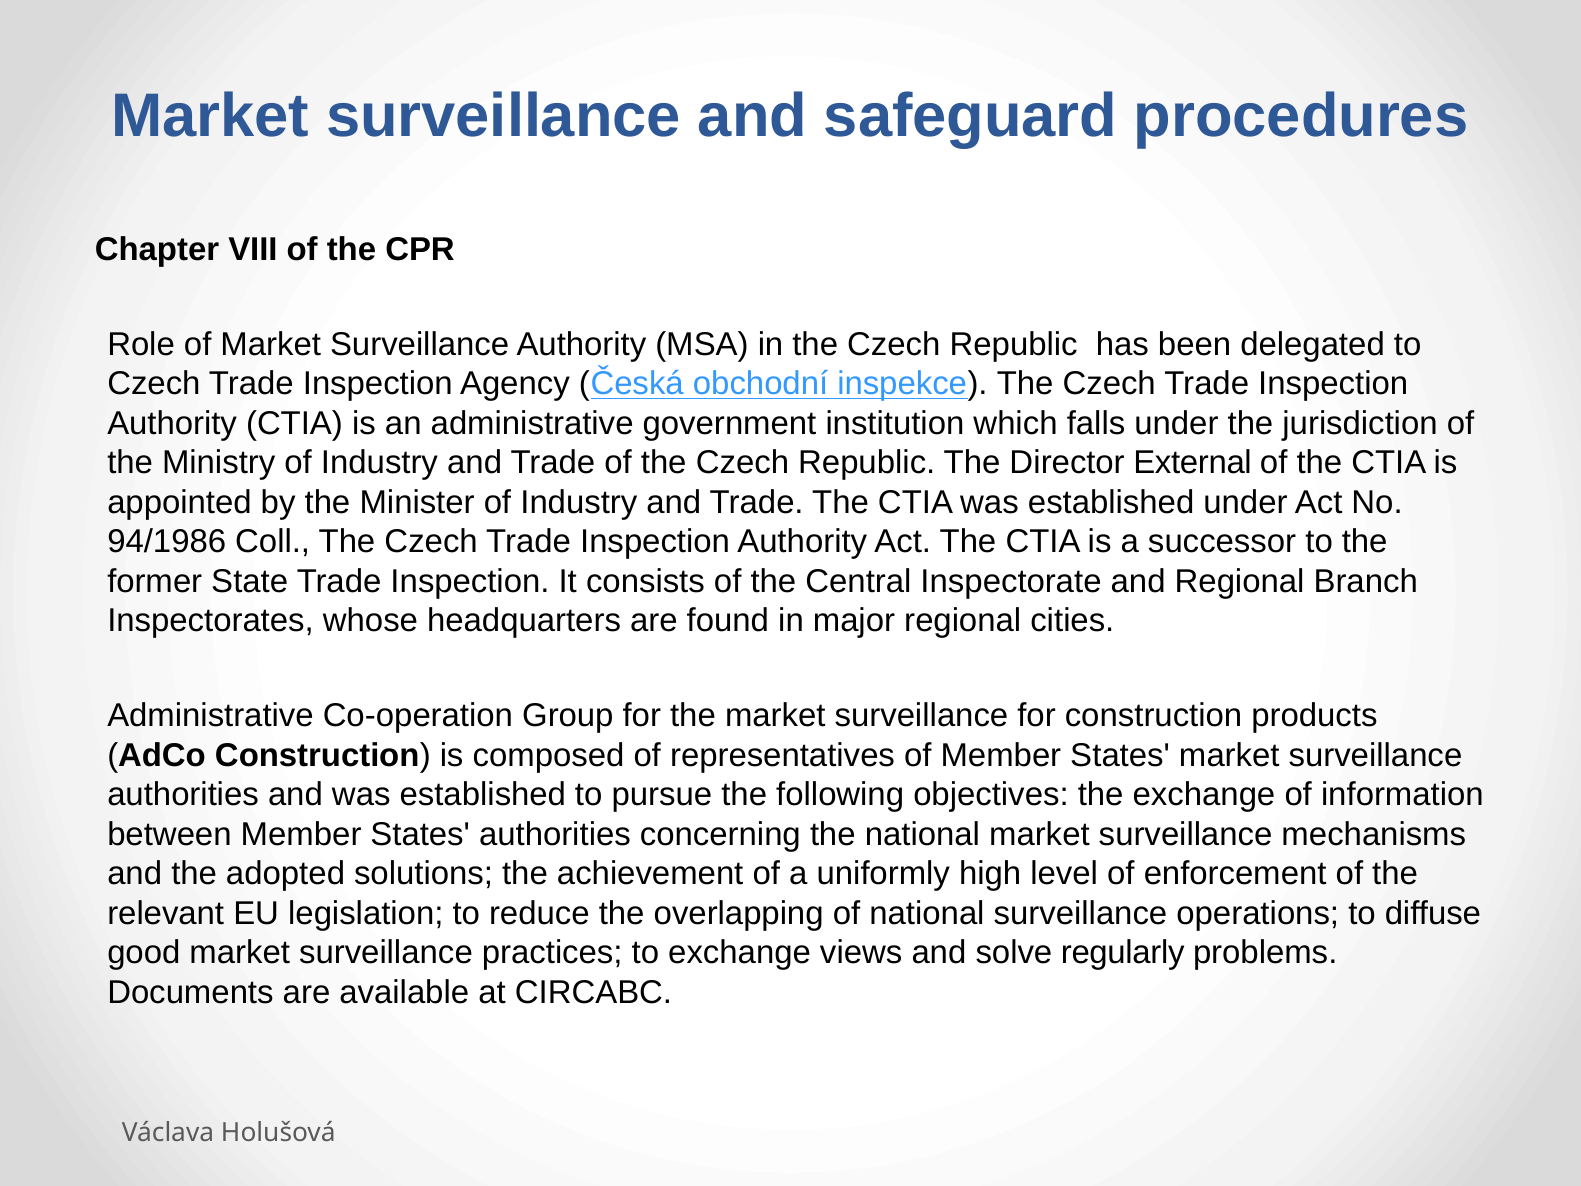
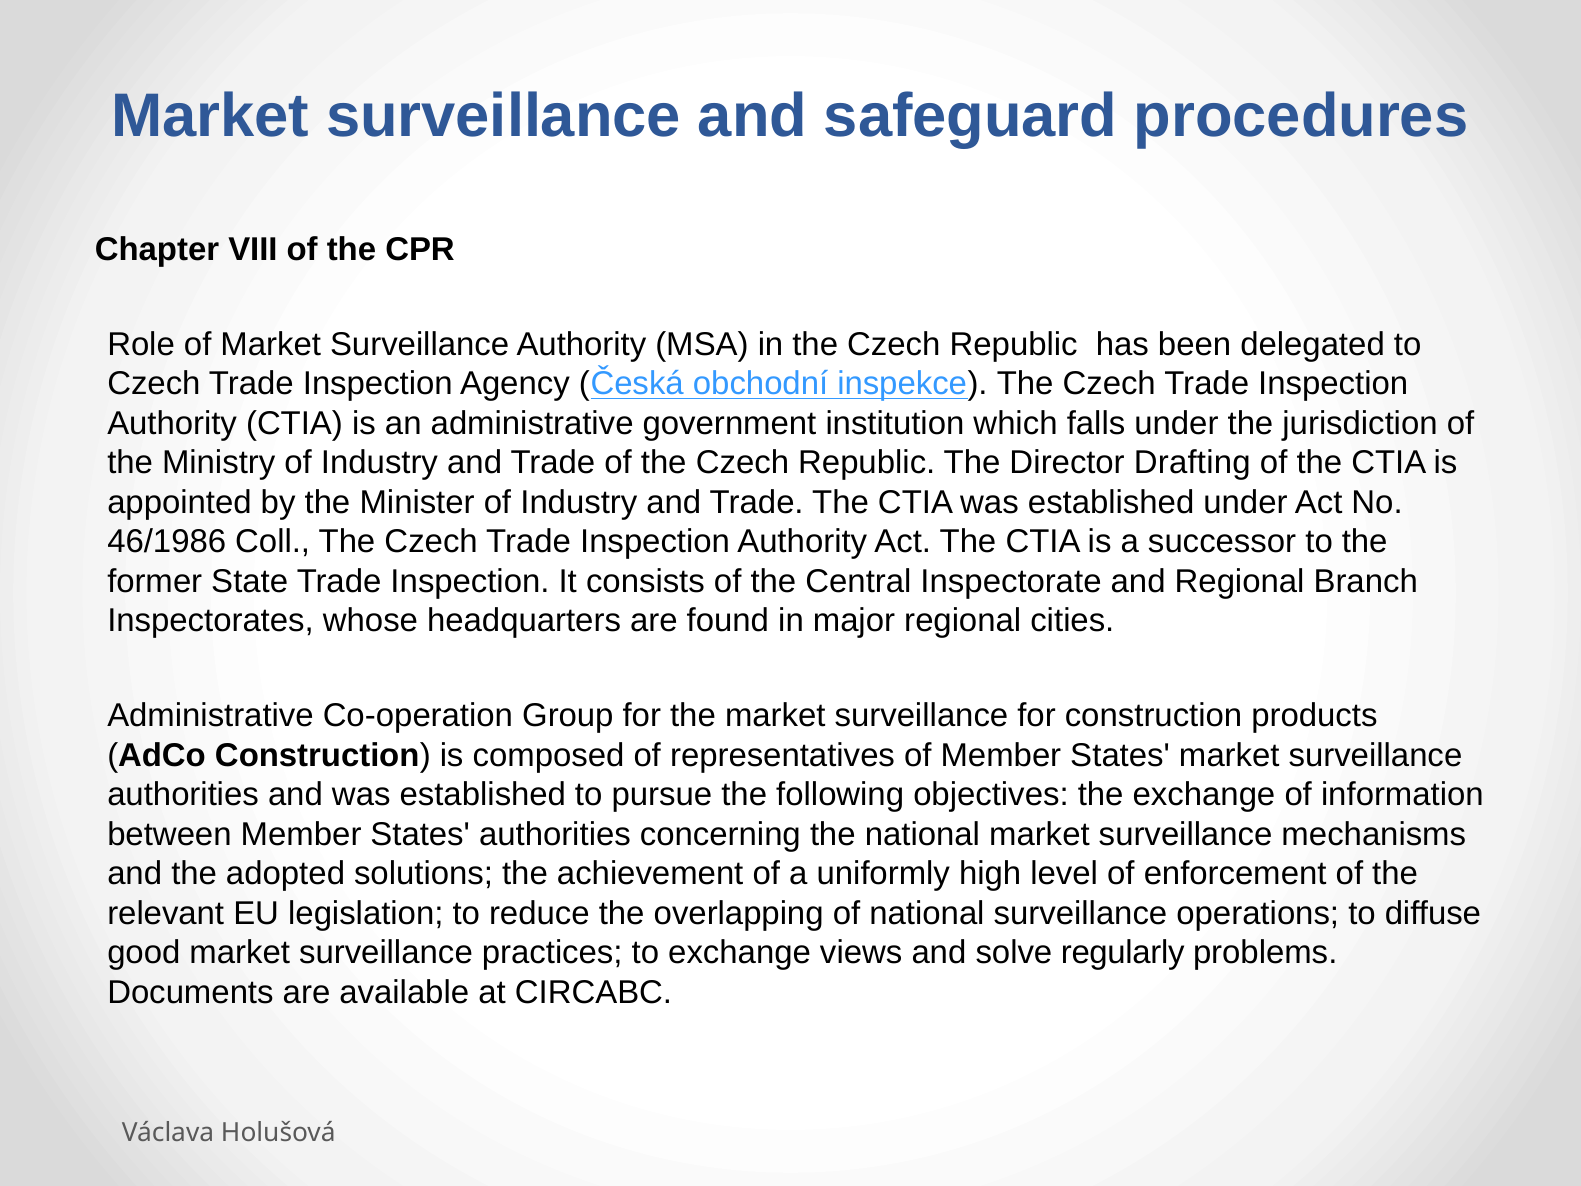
External: External -> Drafting (1192, 463)
94/1986: 94/1986 -> 46/1986 (167, 542)
